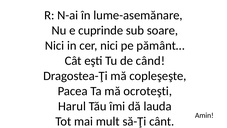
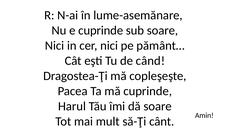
mă ocroteşti: ocroteşti -> cuprinde (148, 91)
dă lauda: lauda -> soare (158, 106)
